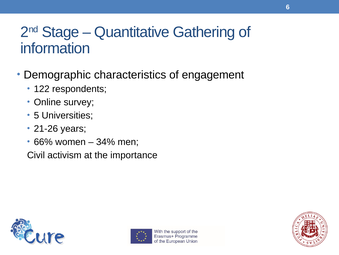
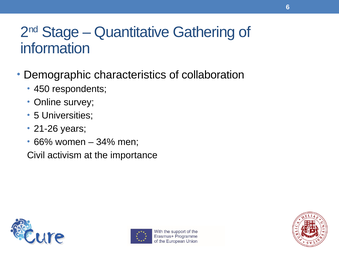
engagement: engagement -> collaboration (213, 75)
122: 122 -> 450 (42, 89)
